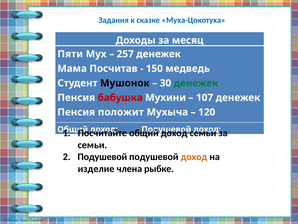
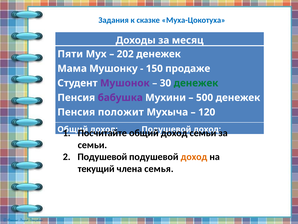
257: 257 -> 202 (125, 54)
Посчитав: Посчитав -> Мушонку (113, 68)
медведь: медведь -> продаже (188, 68)
Мушонок colour: black -> purple (125, 83)
бабушка colour: red -> purple (120, 97)
107: 107 -> 500 (205, 97)
изделие: изделие -> текущий (96, 168)
рыбке: рыбке -> семья (159, 168)
